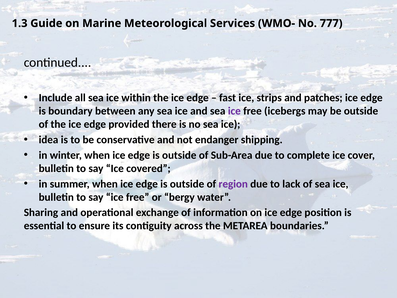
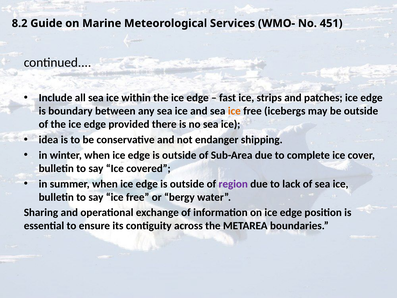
1.3: 1.3 -> 8.2 (20, 23)
777: 777 -> 451 (331, 23)
ice colour: purple -> orange (234, 111)
